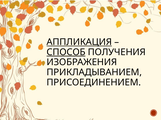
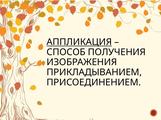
СПОСОБ underline: present -> none (66, 52)
